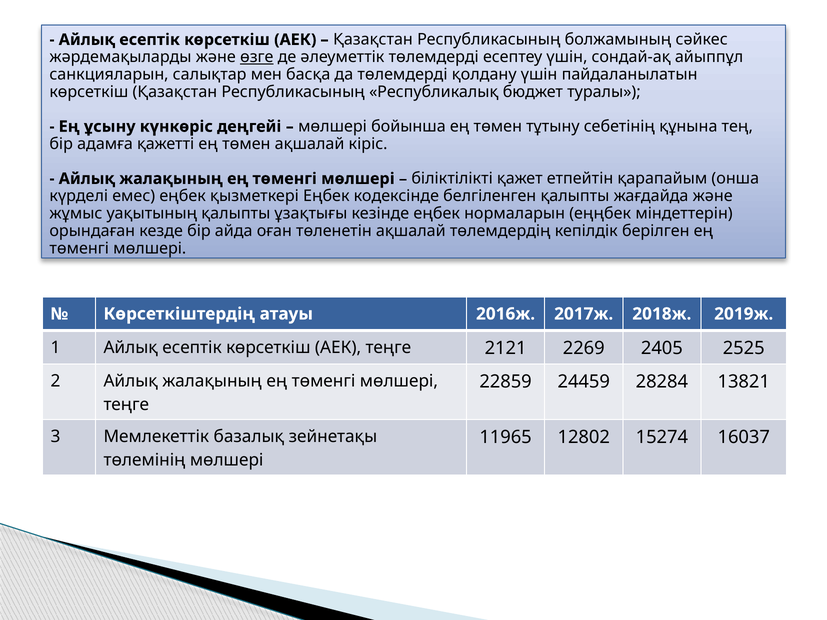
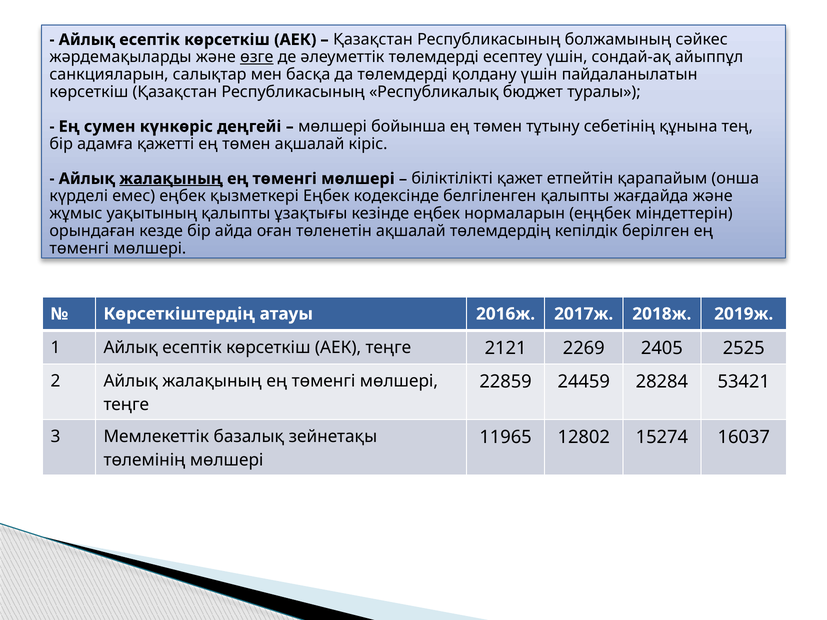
ұсыну: ұсыну -> сумен (110, 127)
жалақының underline: none -> present (171, 179)
13821: 13821 -> 53421 (744, 382)
